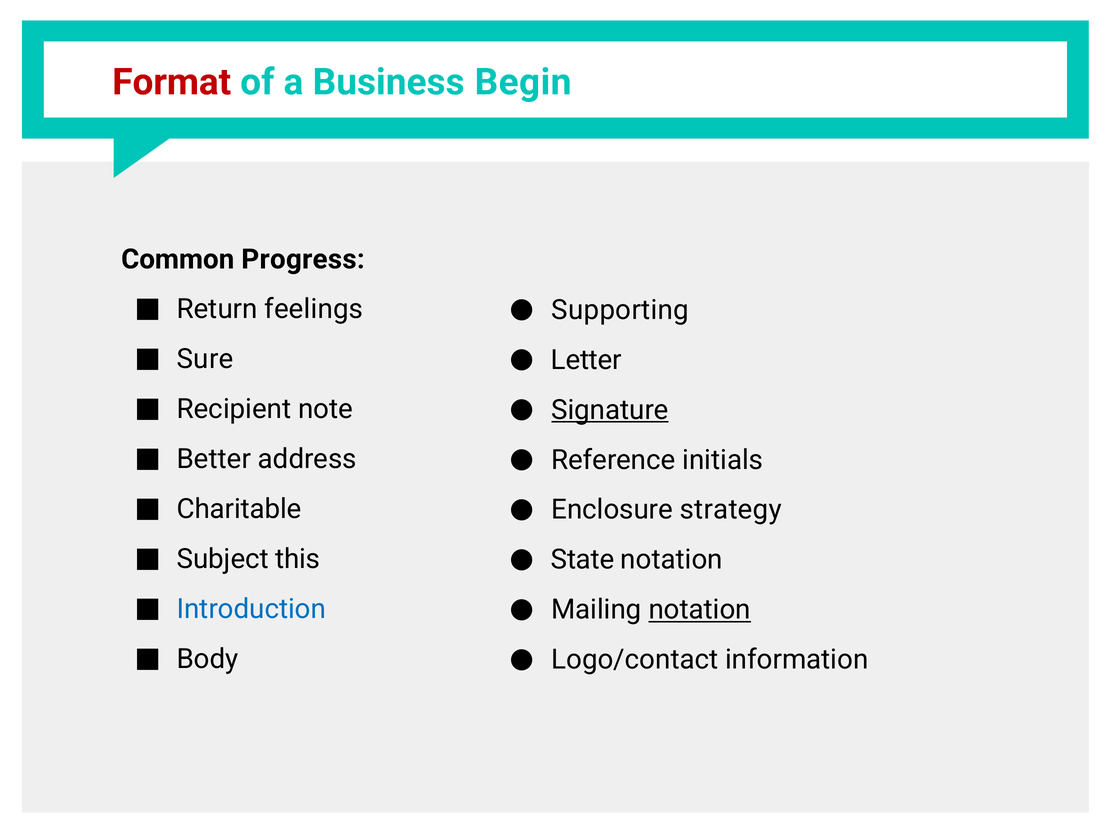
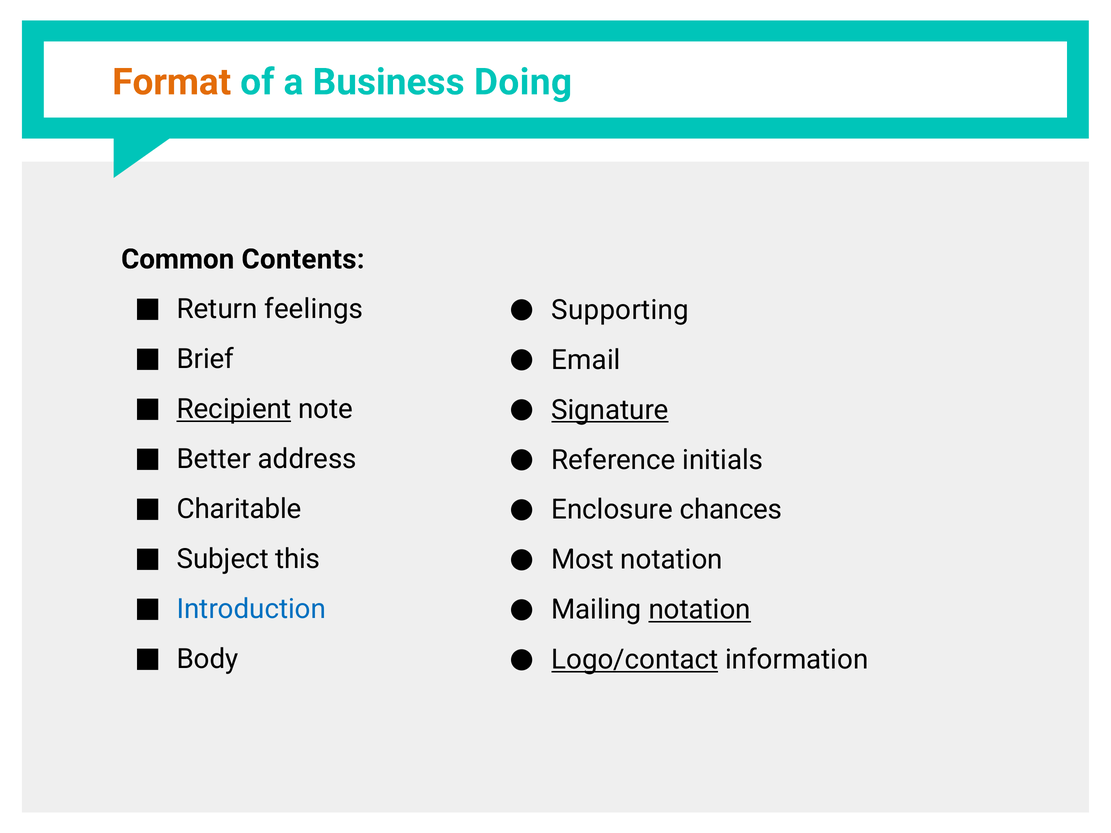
Format colour: red -> orange (172, 82)
Begin: Begin -> Doing (523, 82)
Progress: Progress -> Contents (303, 259)
Sure: Sure -> Brief (205, 359)
Letter: Letter -> Email (586, 360)
Recipient underline: none -> present (234, 409)
strategy: strategy -> chances (731, 510)
State: State -> Most (583, 560)
Logo/contact underline: none -> present (635, 660)
